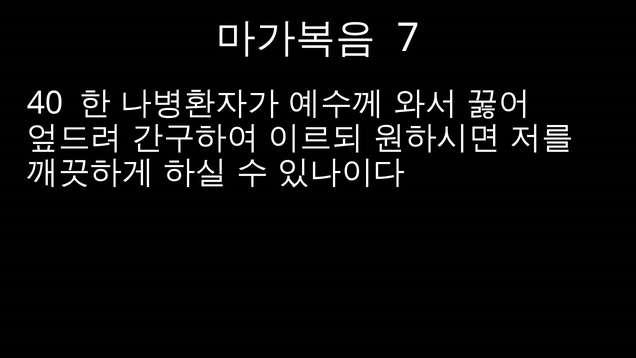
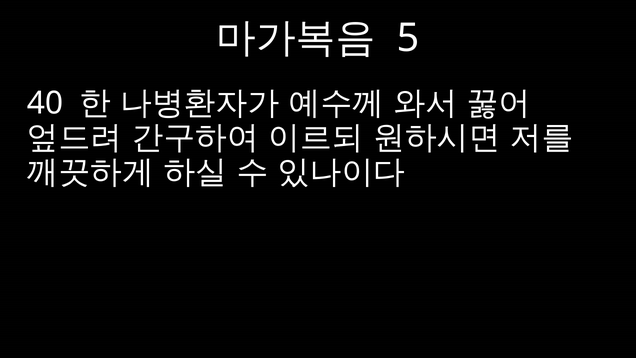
7: 7 -> 5 (408, 38)
